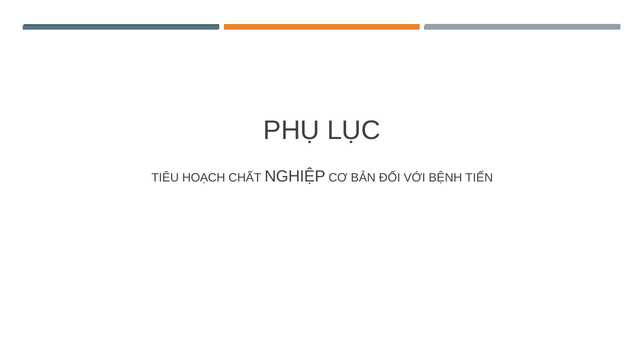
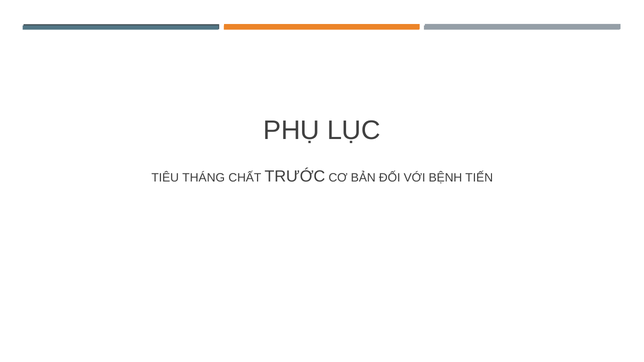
HOẠCH: HOẠCH -> THÁNG (204, 178)
NGHIỆP: NGHIỆP -> TRƯỚC (295, 176)
